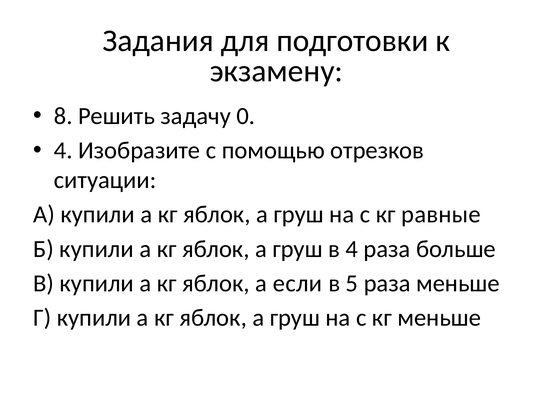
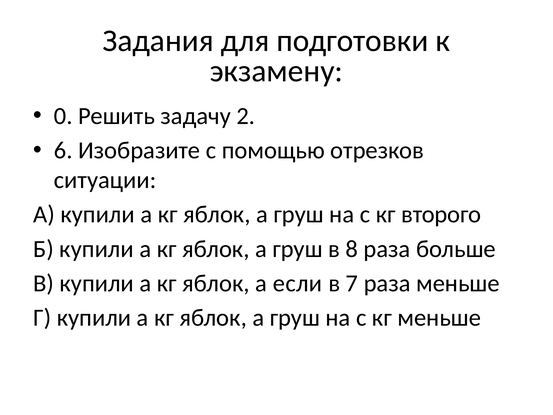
8: 8 -> 0 (63, 116)
0: 0 -> 2 (246, 116)
4: 4 -> 6 (63, 150)
равные: равные -> второго (441, 214)
в 4: 4 -> 8 (352, 249)
5: 5 -> 7 (352, 283)
